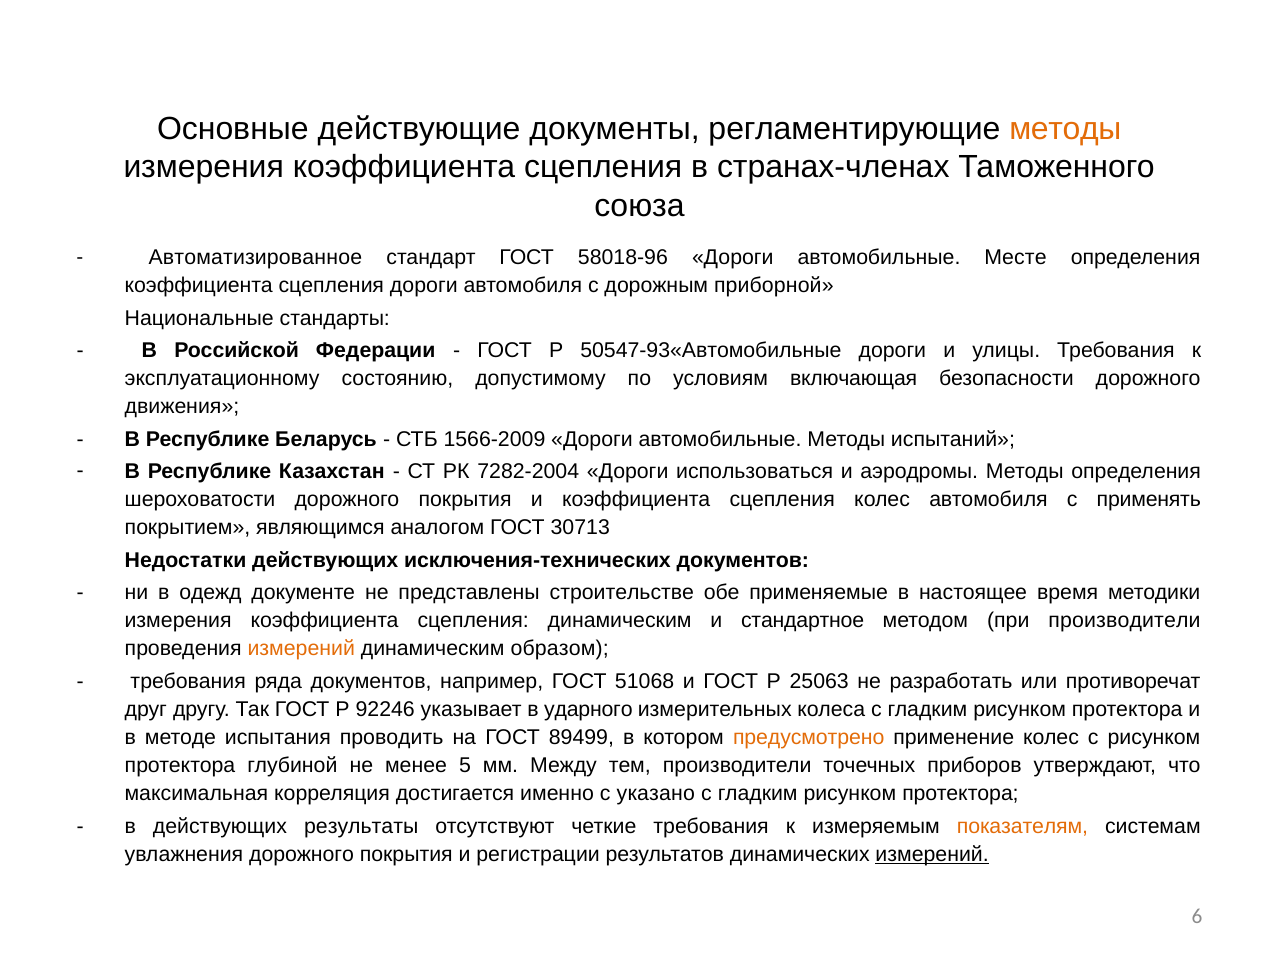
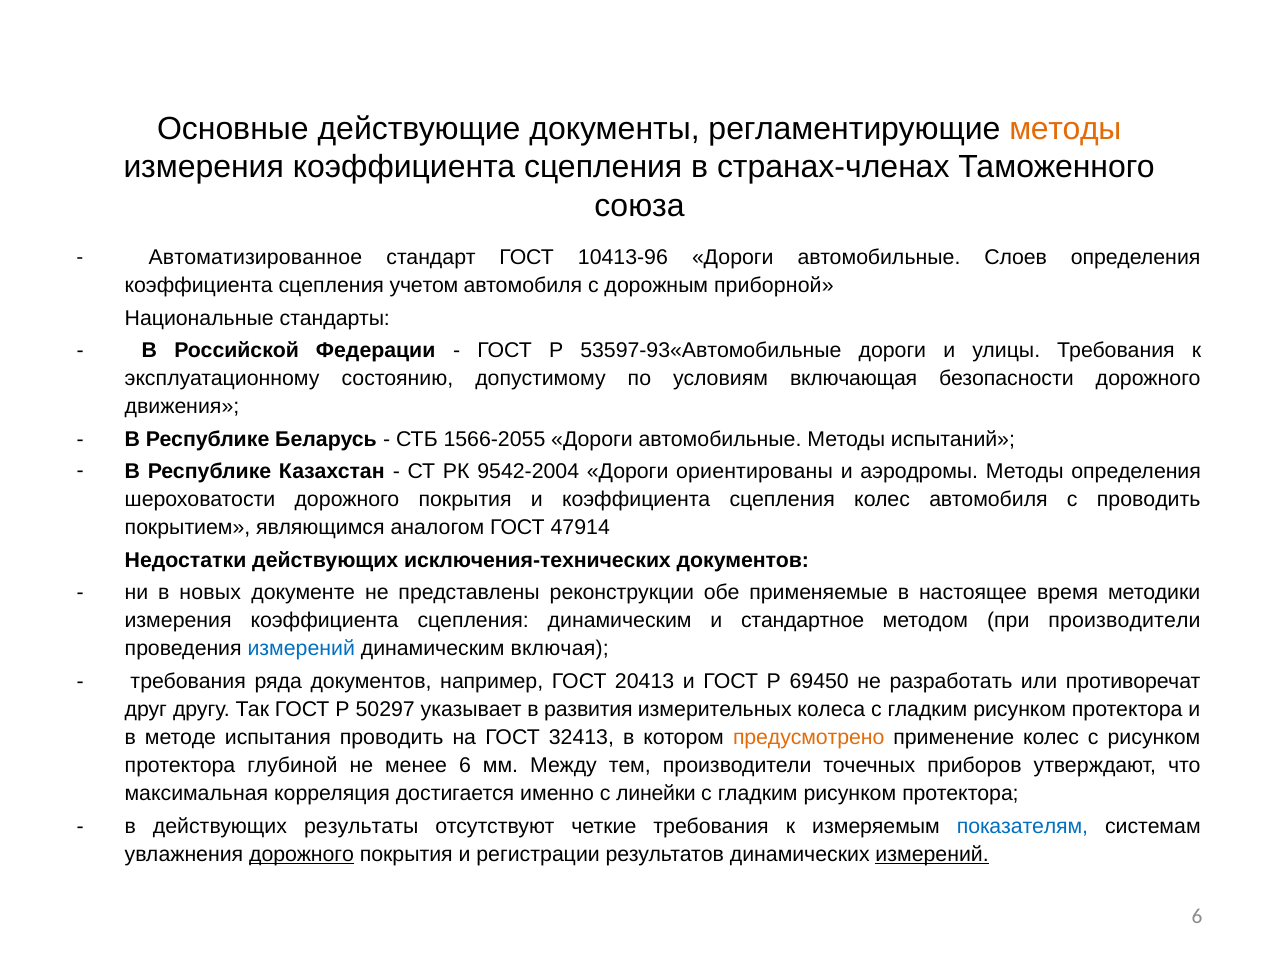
58018-96: 58018-96 -> 10413-96 (623, 257)
Месте: Месте -> Слоев (1016, 257)
сцепления дороги: дороги -> учетом (424, 285)
50547-93«Автомобильные: 50547-93«Автомобильные -> 53597-93«Автомобильные (711, 350)
1566-2009: 1566-2009 -> 1566-2055 (494, 439)
7282-2004: 7282-2004 -> 9542-2004 (528, 471)
использоваться: использоваться -> ориентированы (755, 471)
с применять: применять -> проводить (1149, 499)
30713: 30713 -> 47914 (580, 527)
одежд: одежд -> новых (210, 592)
строительстве: строительстве -> реконструкции (622, 592)
измерений colour: orange -> blue (301, 648)
образом: образом -> включая (560, 648)
51068: 51068 -> 20413 (645, 681)
25063: 25063 -> 69450 (819, 681)
92246: 92246 -> 50297 (385, 709)
ударного: ударного -> развития (588, 709)
89499: 89499 -> 32413 (581, 737)
менее 5: 5 -> 6 (465, 765)
указано: указано -> линейки (656, 793)
показателям colour: orange -> blue (1023, 825)
дорожного underline: none -> present (302, 854)
